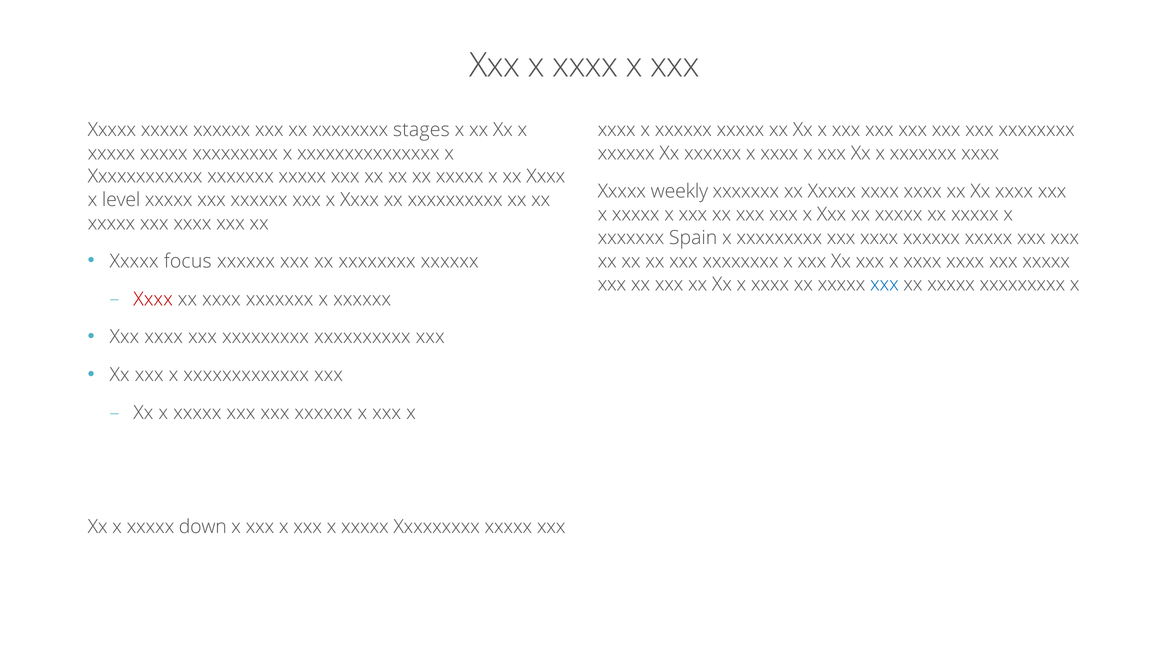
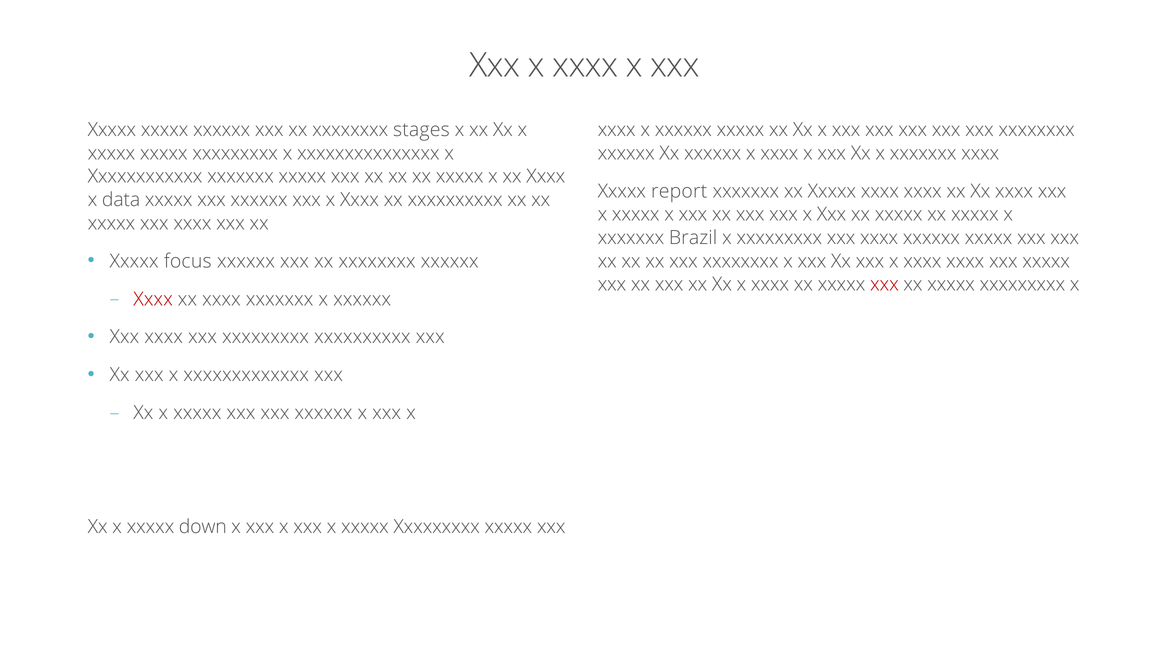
weekly: weekly -> report (679, 191)
level: level -> data (121, 200)
Spain: Spain -> Brazil (693, 238)
xxx colour: blue -> red (884, 285)
